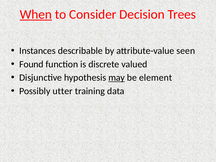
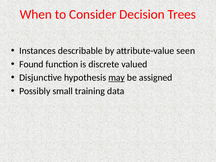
When underline: present -> none (36, 14)
element: element -> assigned (156, 78)
utter: utter -> small (63, 91)
